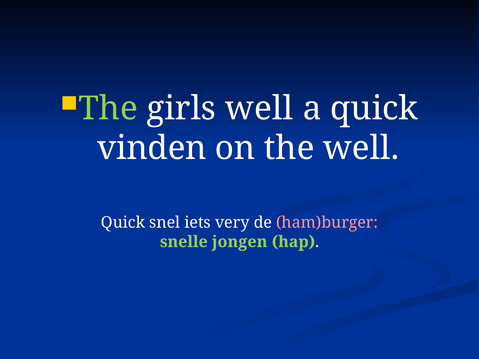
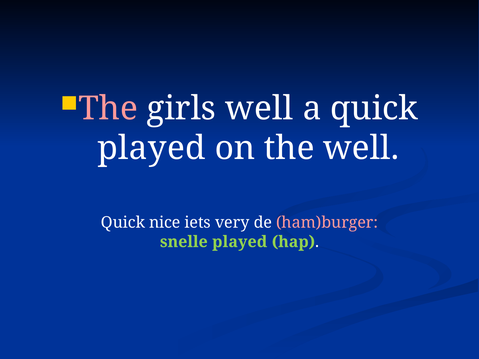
The colour: light green -> pink (108, 109)
vinden: vinden -> played (152, 148)
snel: snel -> nice (165, 223)
snelle jongen: jongen -> played (240, 242)
